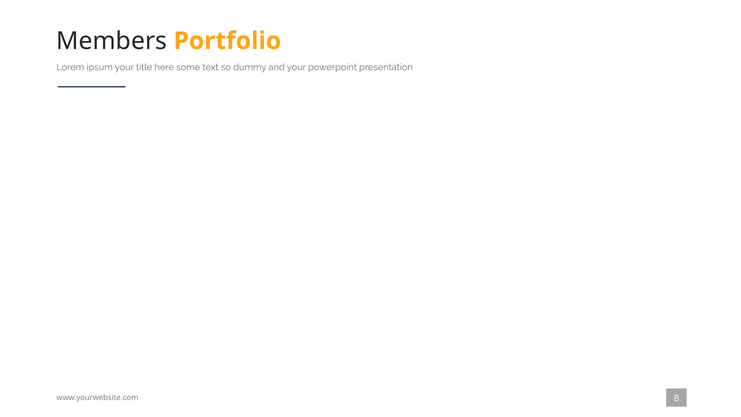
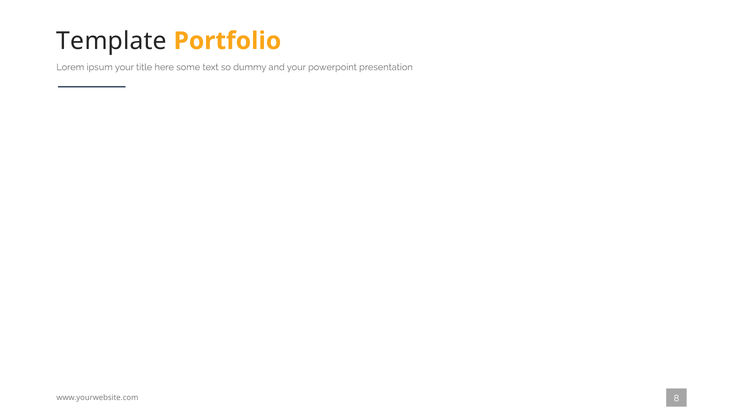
Members: Members -> Template (112, 41)
